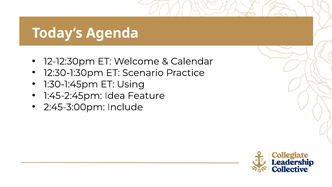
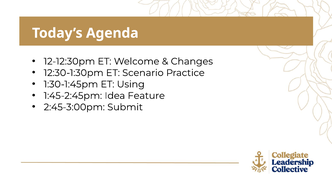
Calendar: Calendar -> Changes (192, 61)
Include: Include -> Submit (125, 107)
